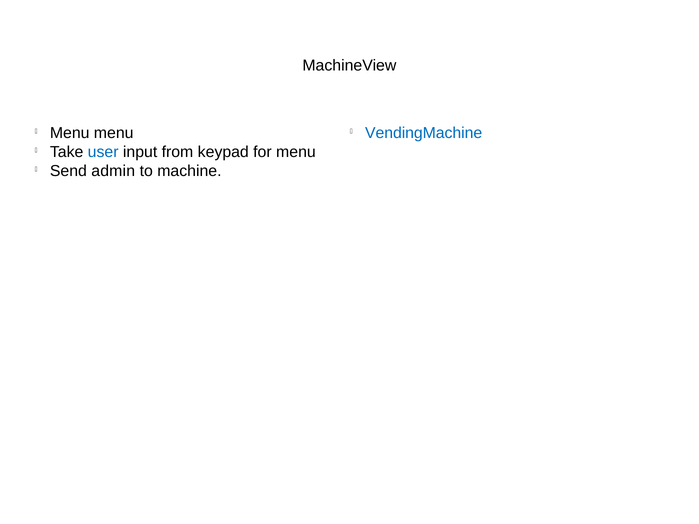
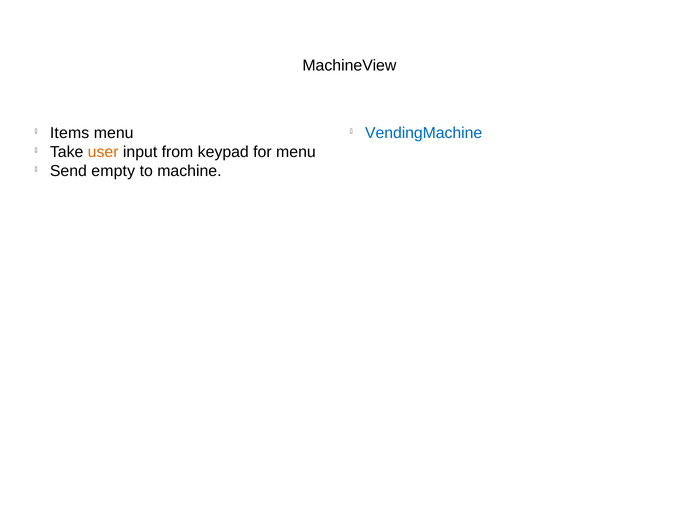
Menu: Menu -> Items (70, 133)
user colour: blue -> orange (103, 152)
admin: admin -> empty (113, 171)
